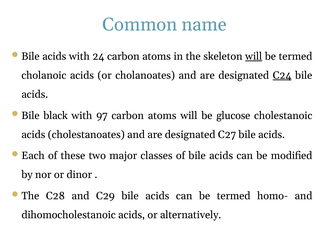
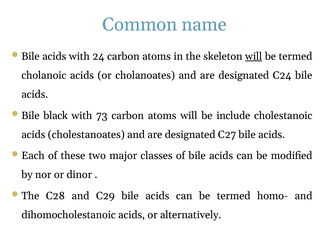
C24 underline: present -> none (282, 75)
97: 97 -> 73 (102, 116)
glucose: glucose -> include (233, 116)
